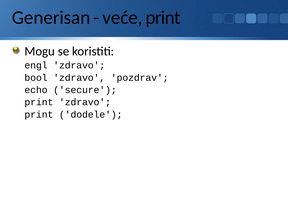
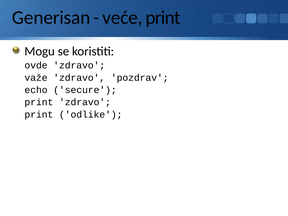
engl: engl -> ovde (36, 65)
bool: bool -> važe (36, 78)
dodele: dodele -> odlike (91, 115)
